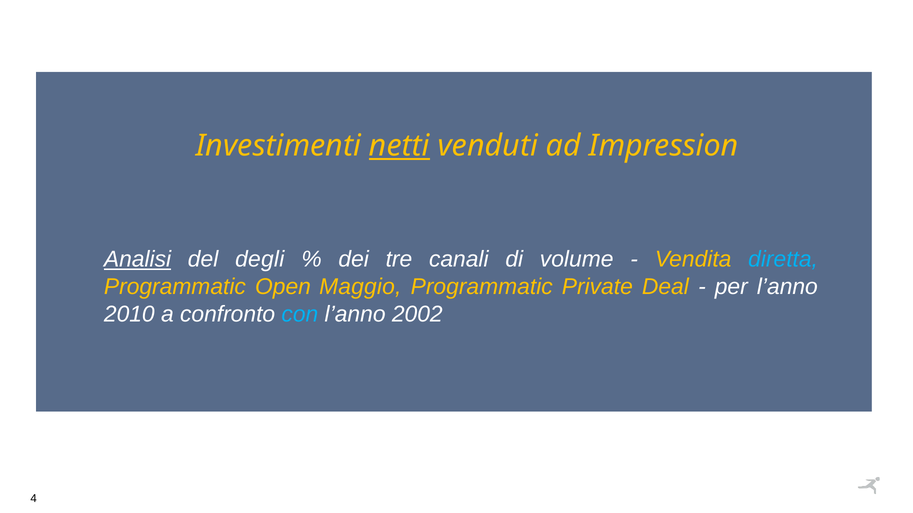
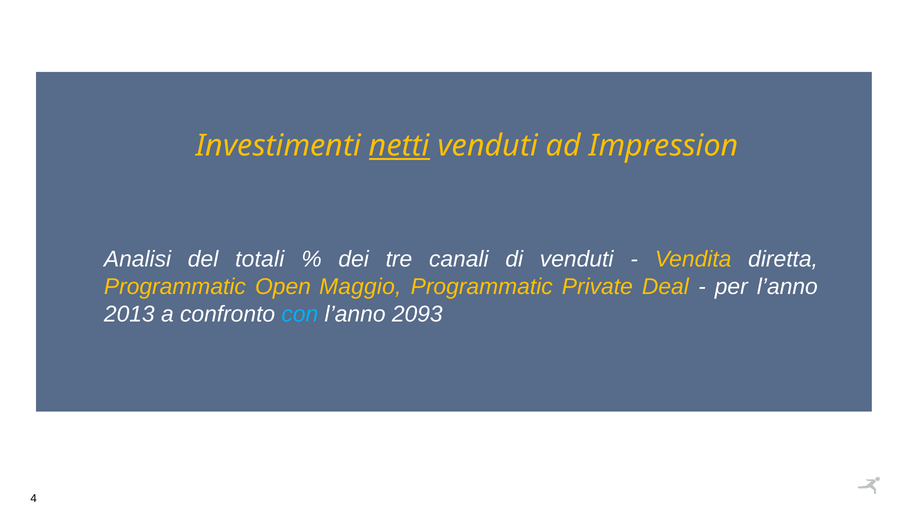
Analisi underline: present -> none (138, 260)
degli: degli -> totali (260, 260)
di volume: volume -> venduti (577, 260)
diretta colour: light blue -> white (783, 260)
2010: 2010 -> 2013 (129, 314)
2002: 2002 -> 2093 (417, 314)
